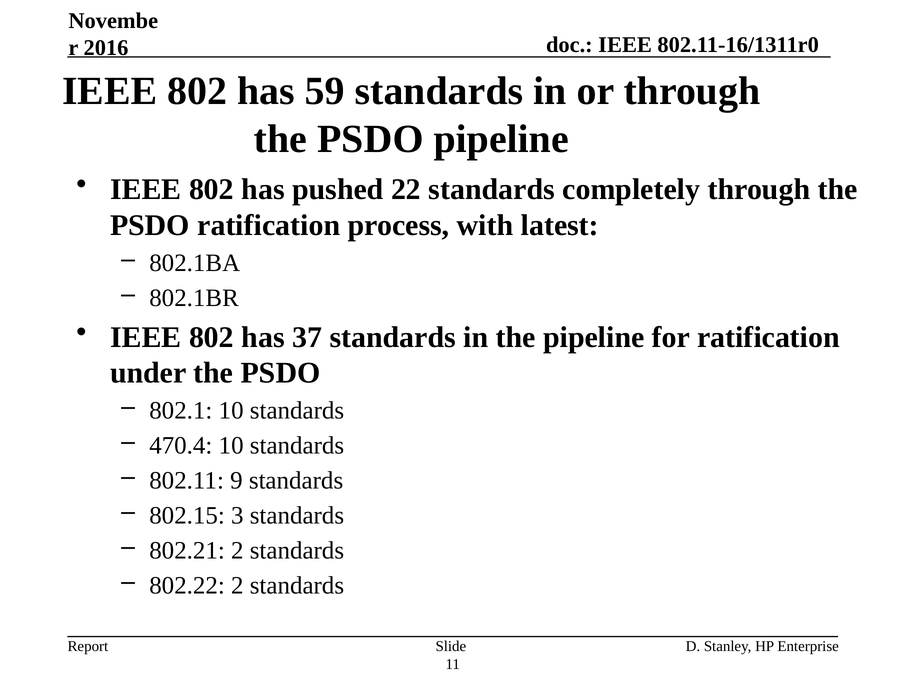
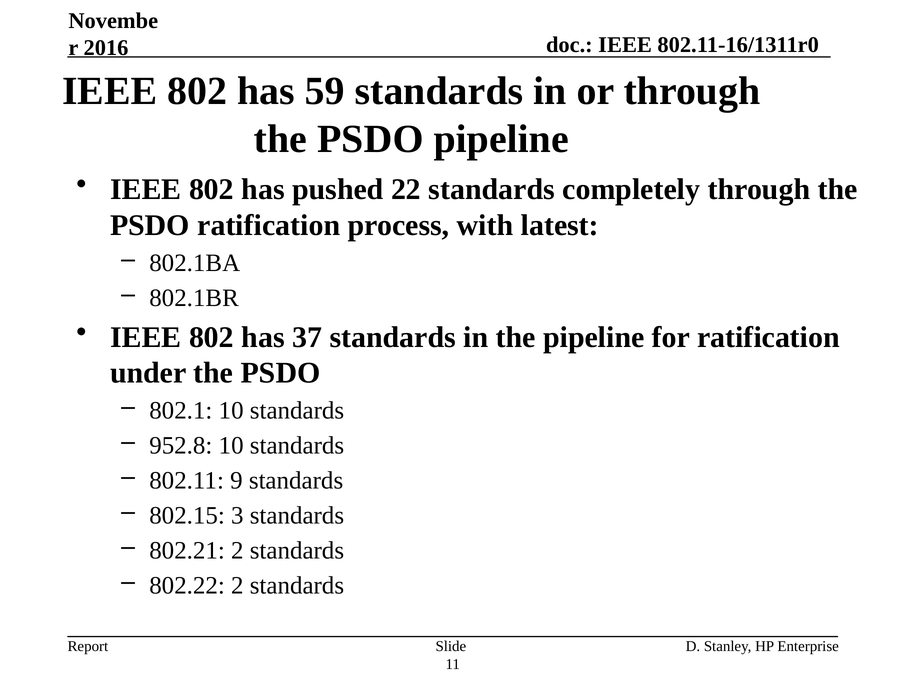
470.4: 470.4 -> 952.8 (181, 445)
